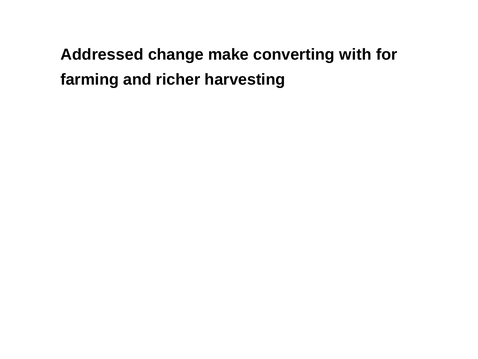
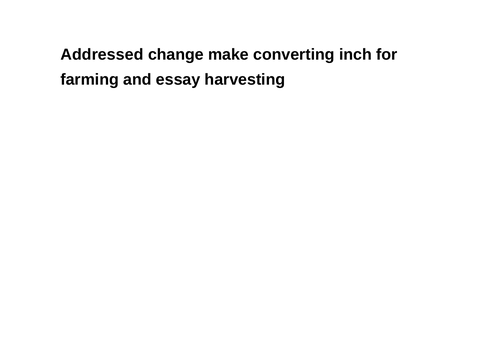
with: with -> inch (355, 55)
richer: richer -> essay (178, 79)
